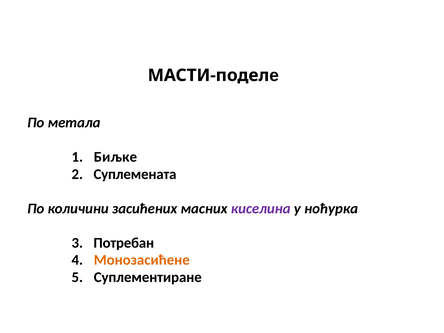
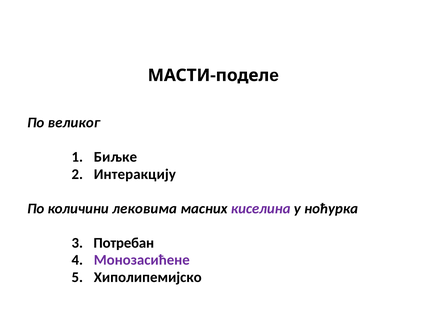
метала: метала -> великог (74, 123)
Суплемената: Суплемената -> Интеракцију (135, 174)
засићених: засићених -> лековима (145, 209)
Монозасићене colour: orange -> purple (142, 260)
Суплементиране: Суплементиране -> Хиполипемијско (148, 277)
